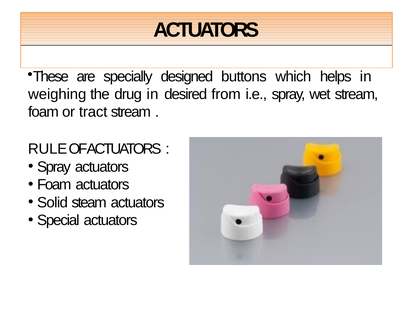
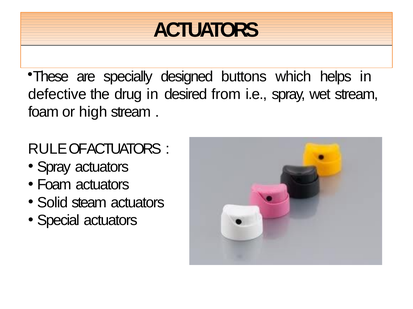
weighing: weighing -> defective (57, 94)
tract: tract -> high (93, 112)
